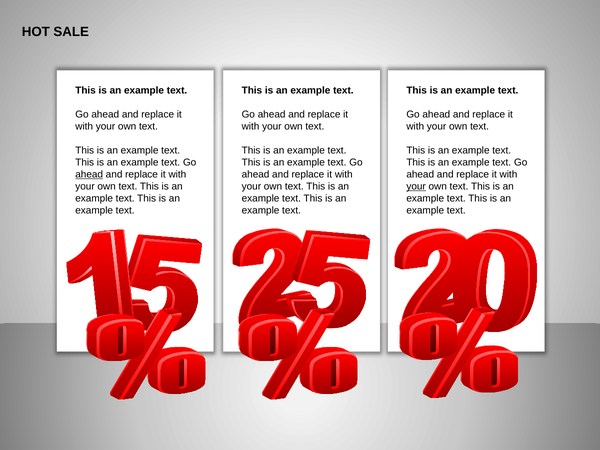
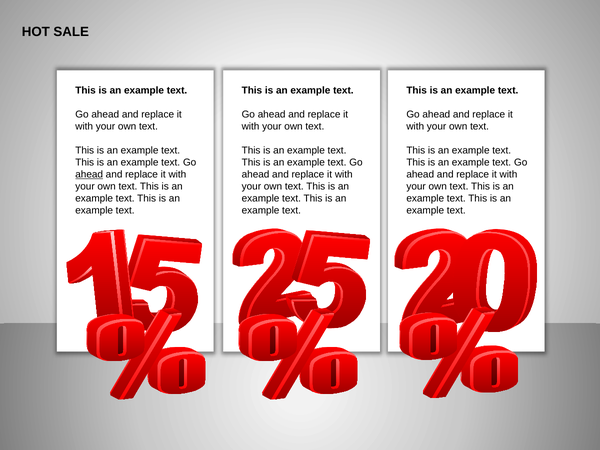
your underline: present -> none (416, 187)
